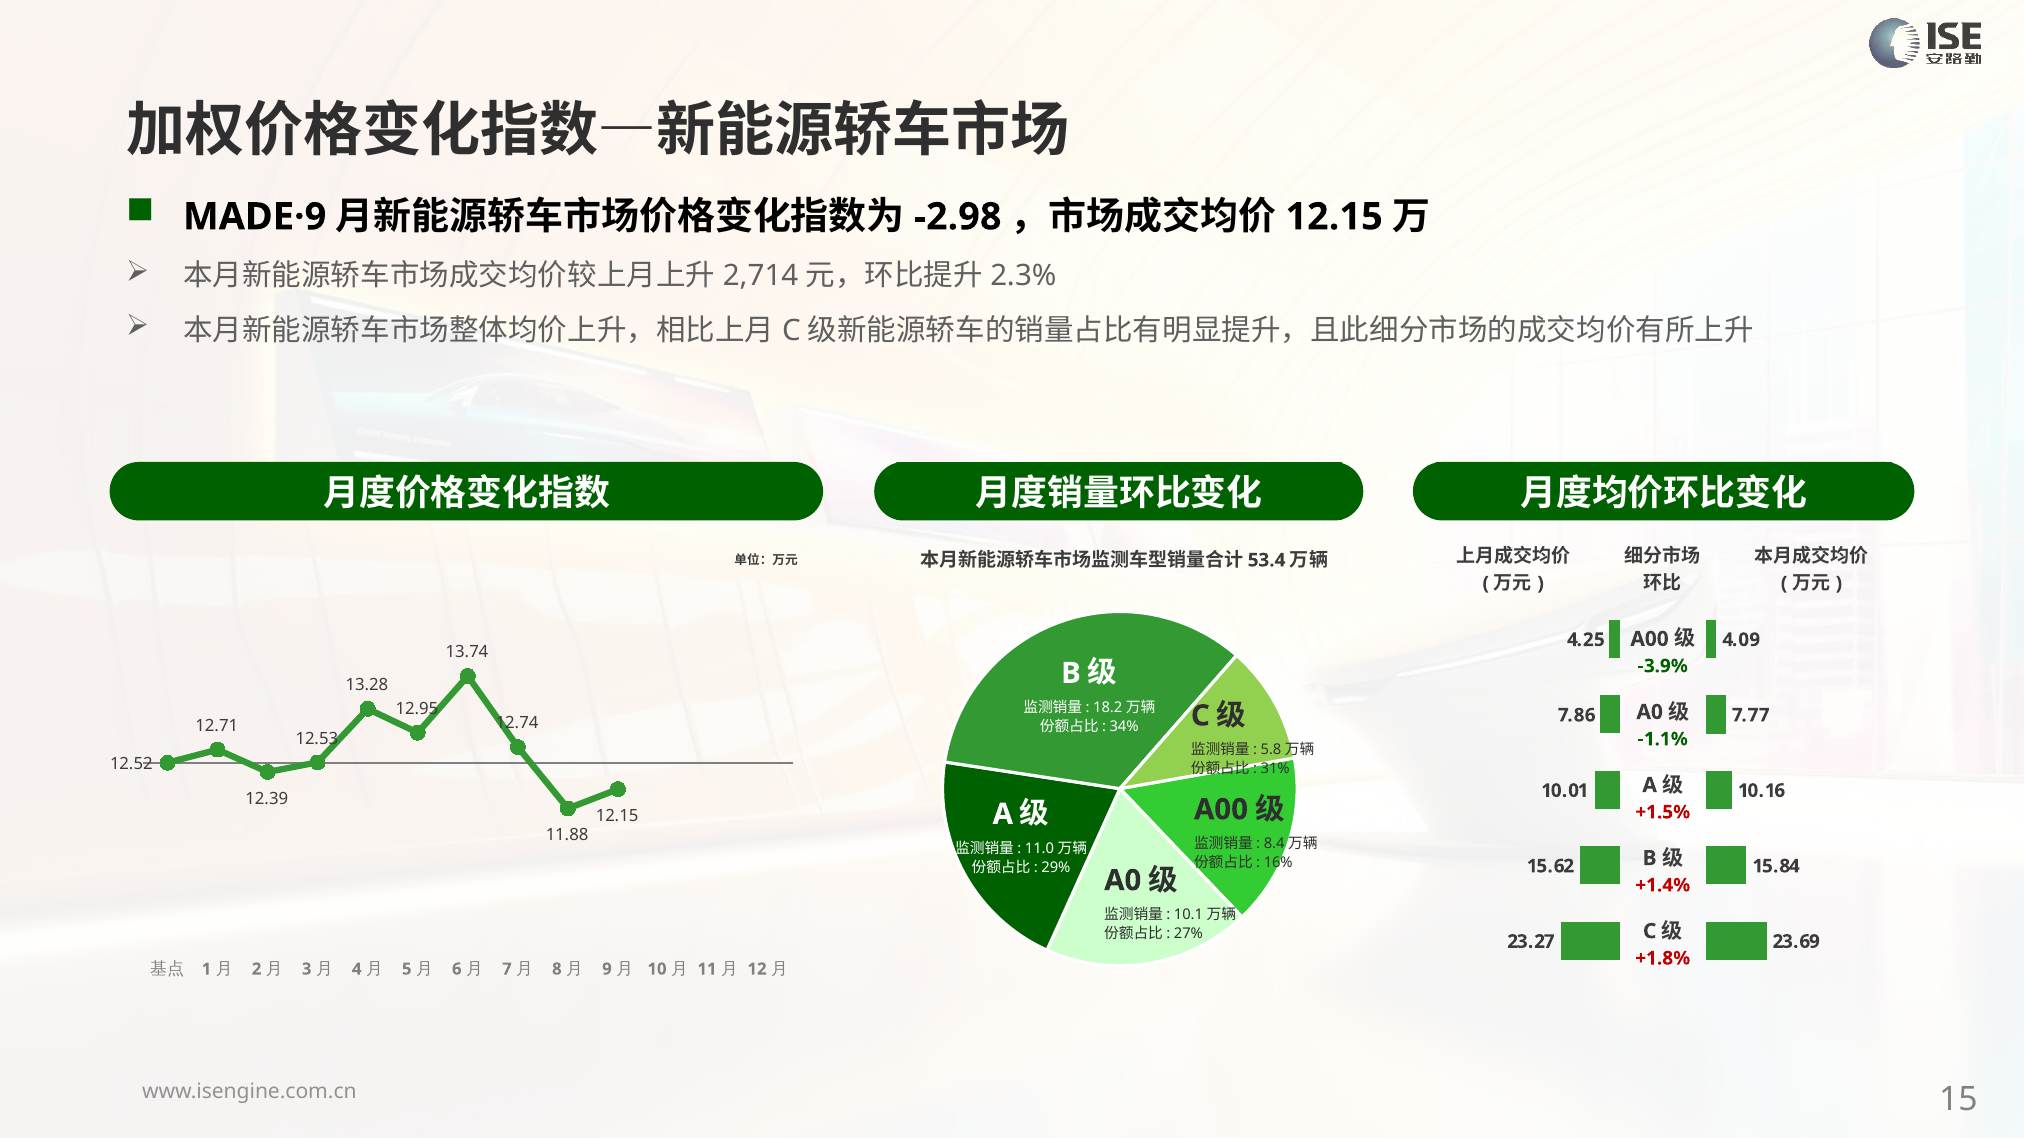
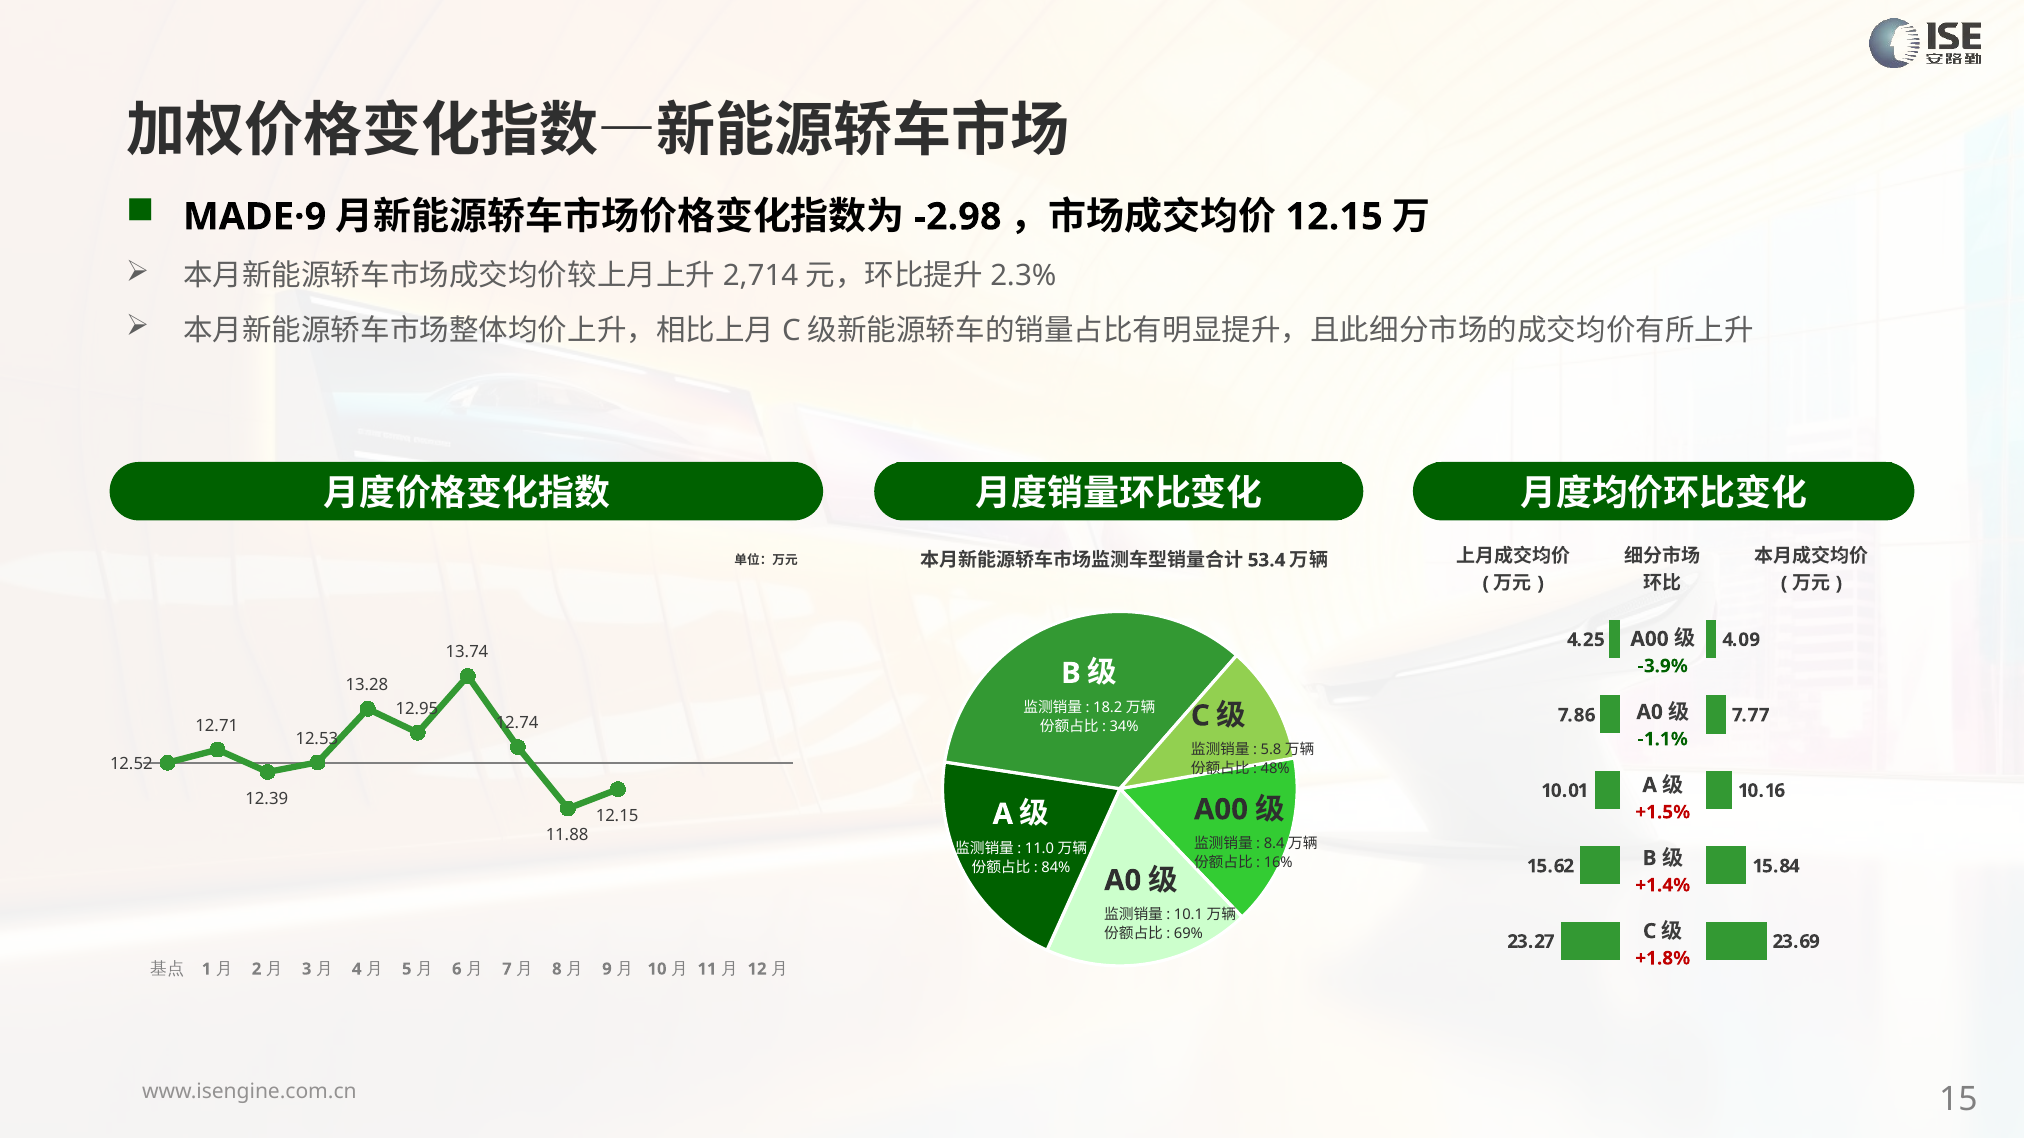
31%: 31% -> 48% (1275, 769)
29%: 29% -> 84% (1056, 868)
27%: 27% -> 69% (1188, 934)
